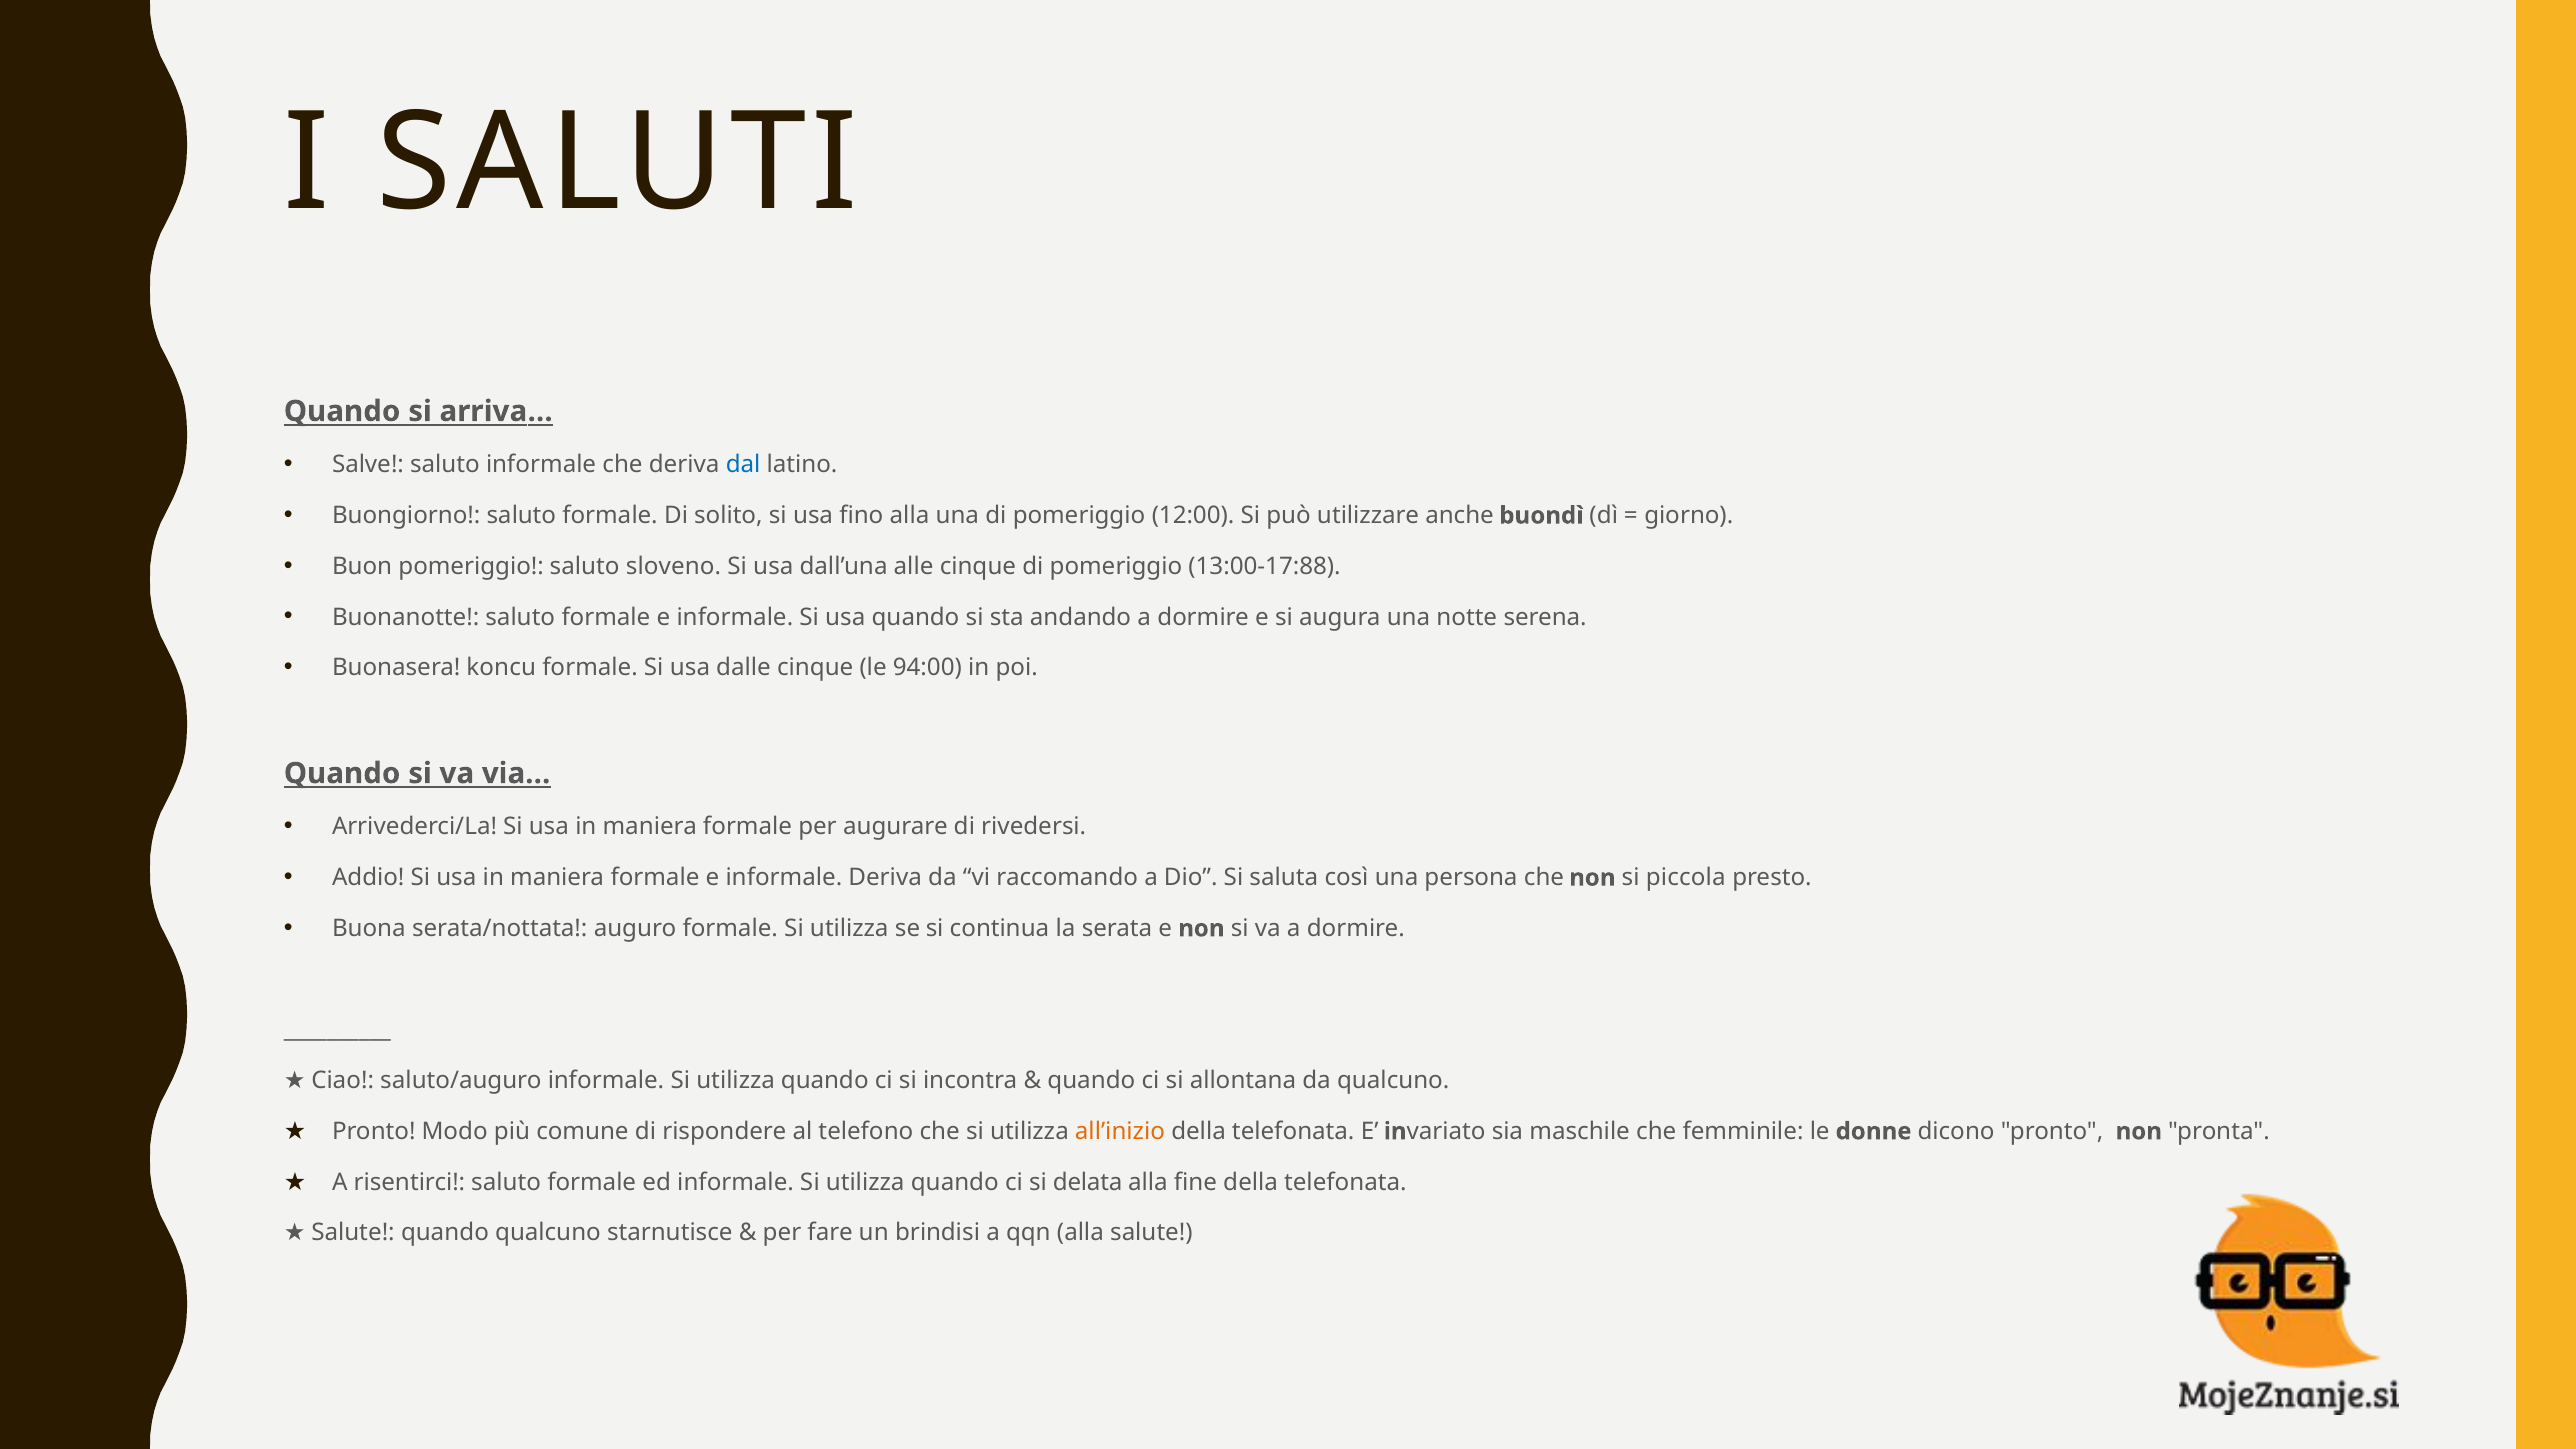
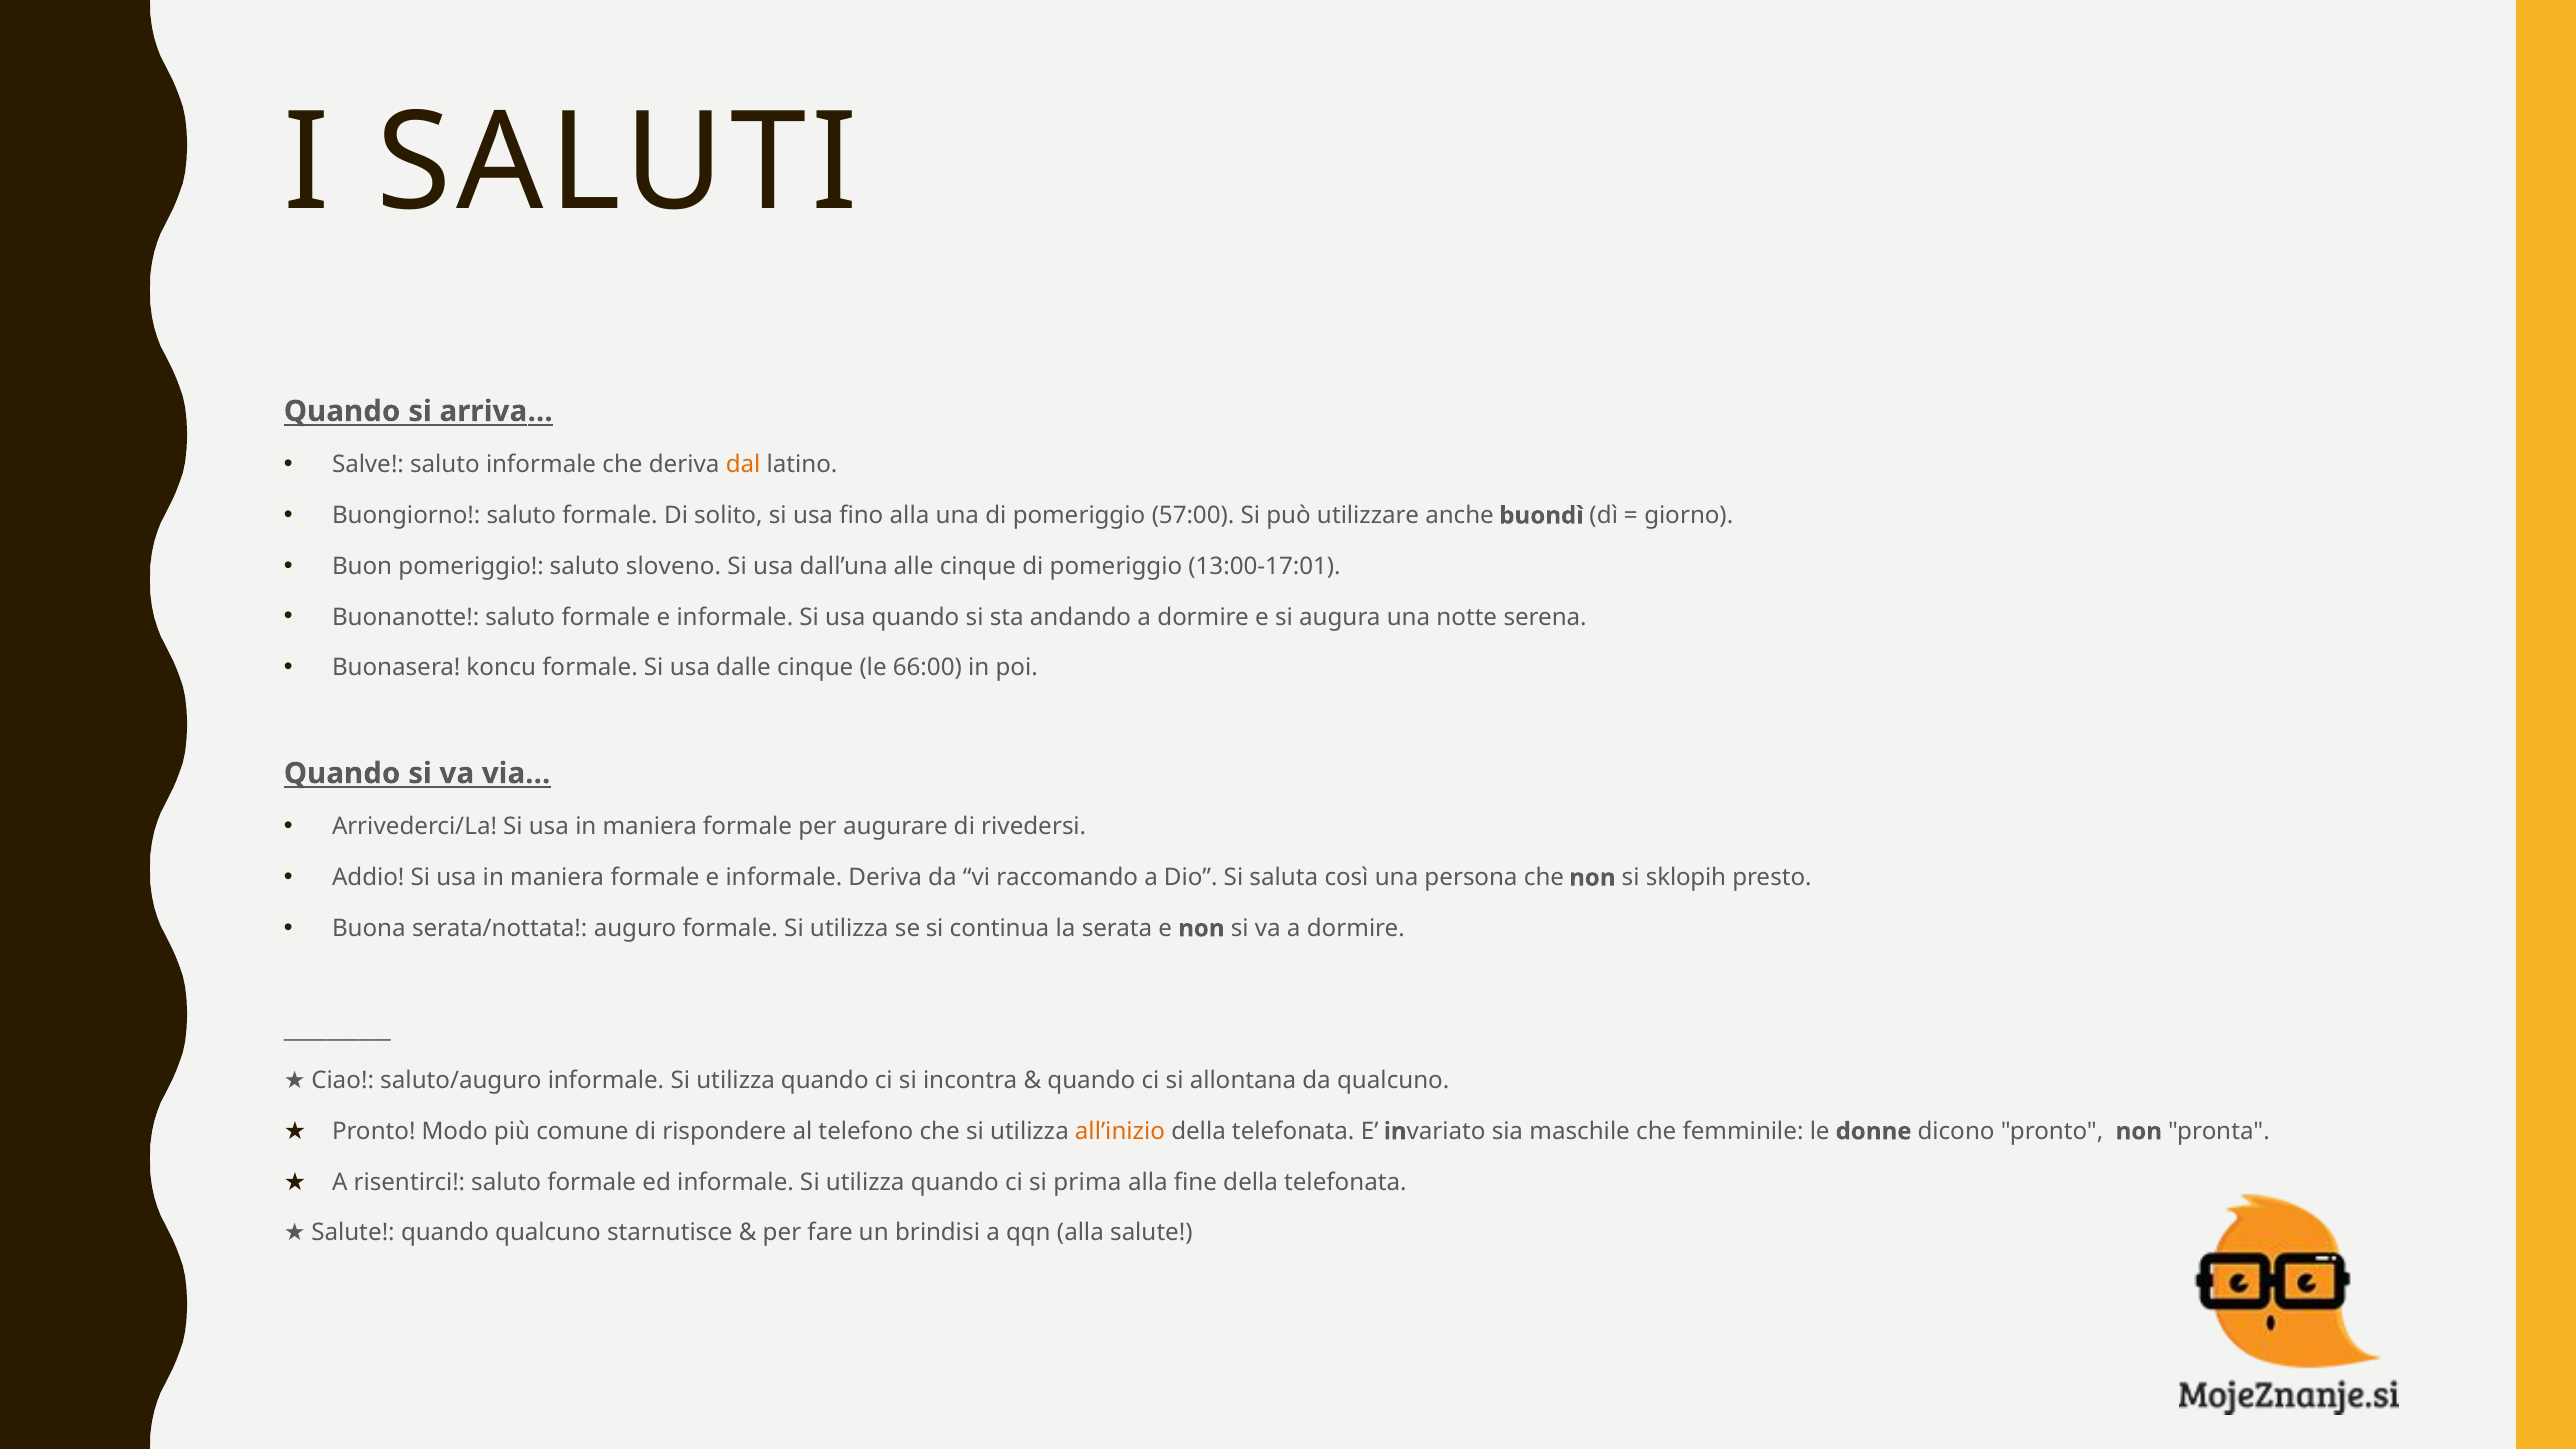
dal colour: blue -> orange (743, 465)
12:00: 12:00 -> 57:00 (1193, 516)
13:00-17:88: 13:00-17:88 -> 13:00-17:01 (1265, 566)
94:00: 94:00 -> 66:00 (927, 668)
piccola: piccola -> sklopih (1686, 878)
delata: delata -> prima (1087, 1182)
